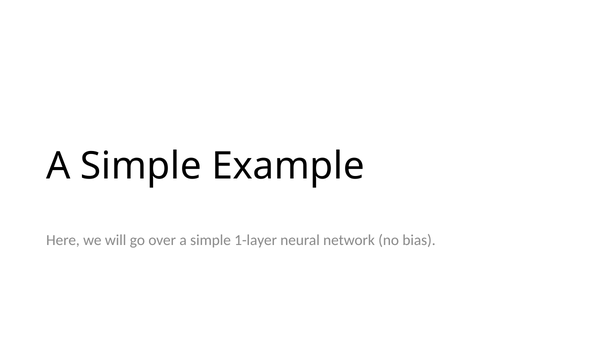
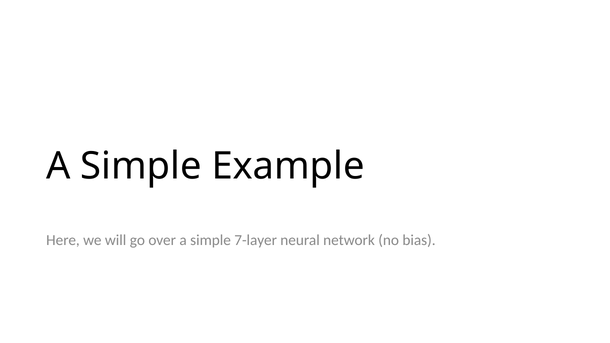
1-layer: 1-layer -> 7-layer (256, 240)
